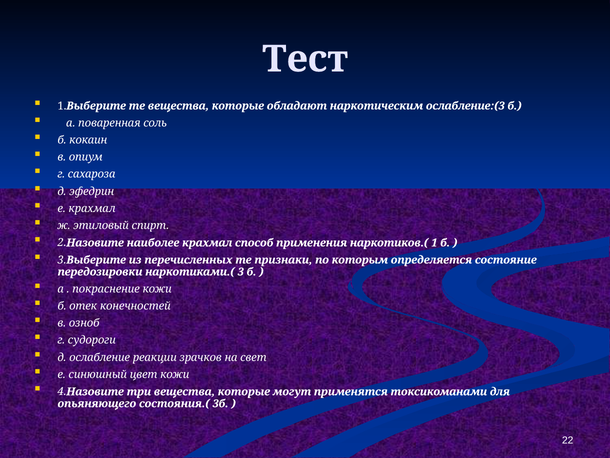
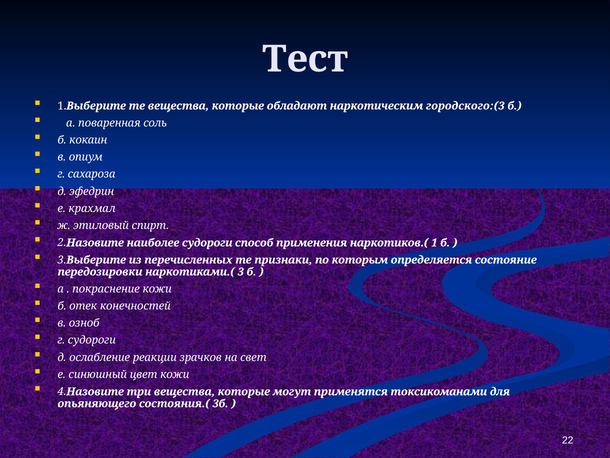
ослабление:(3: ослабление:(3 -> городского:(3 (465, 106)
наиболее крахмал: крахмал -> судороги (207, 243)
